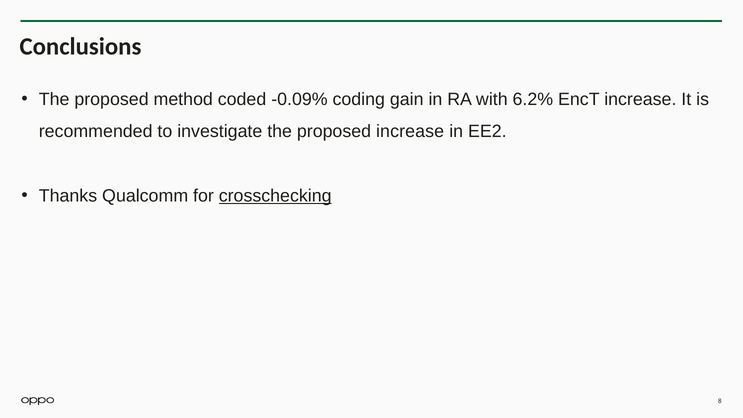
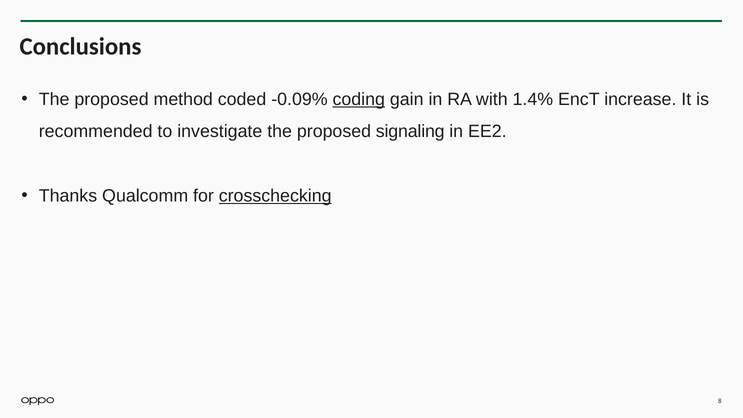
coding underline: none -> present (359, 99)
6.2%: 6.2% -> 1.4% (533, 99)
proposed increase: increase -> signaling (410, 132)
